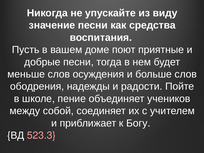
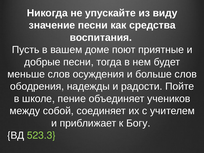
523.3 colour: pink -> light green (41, 135)
